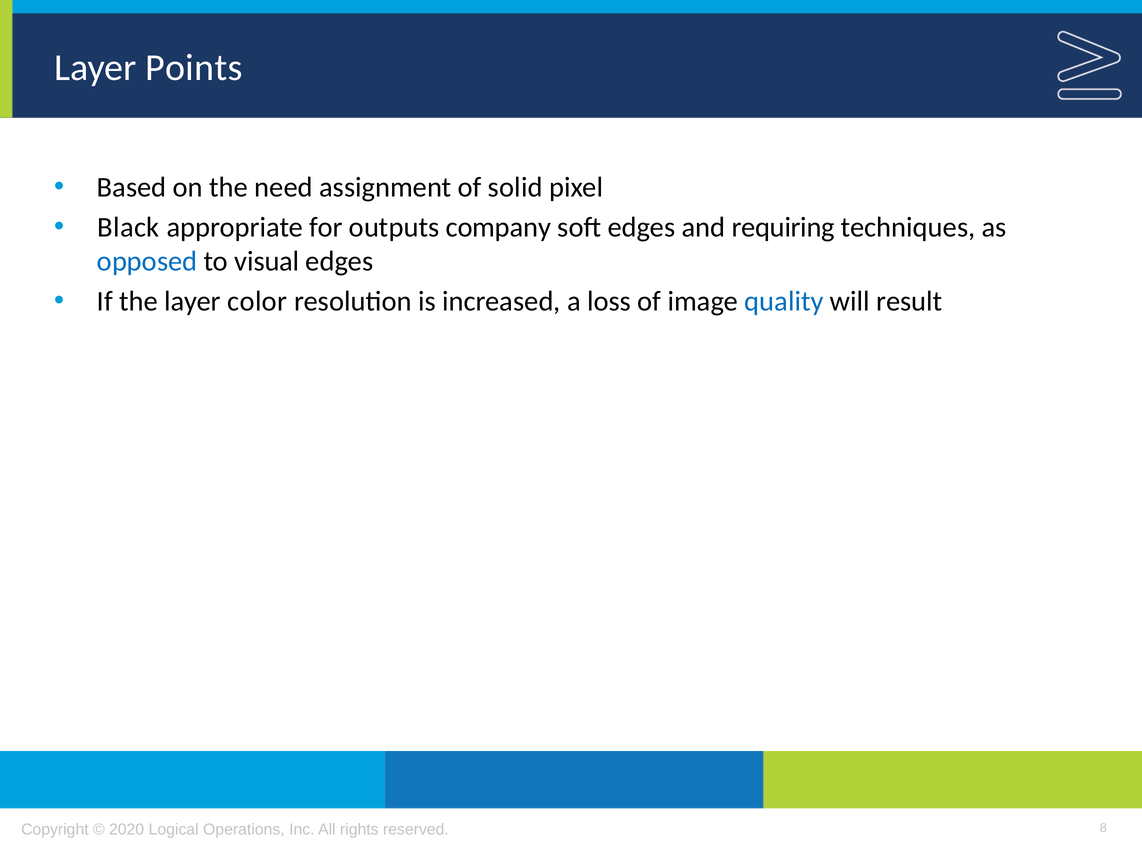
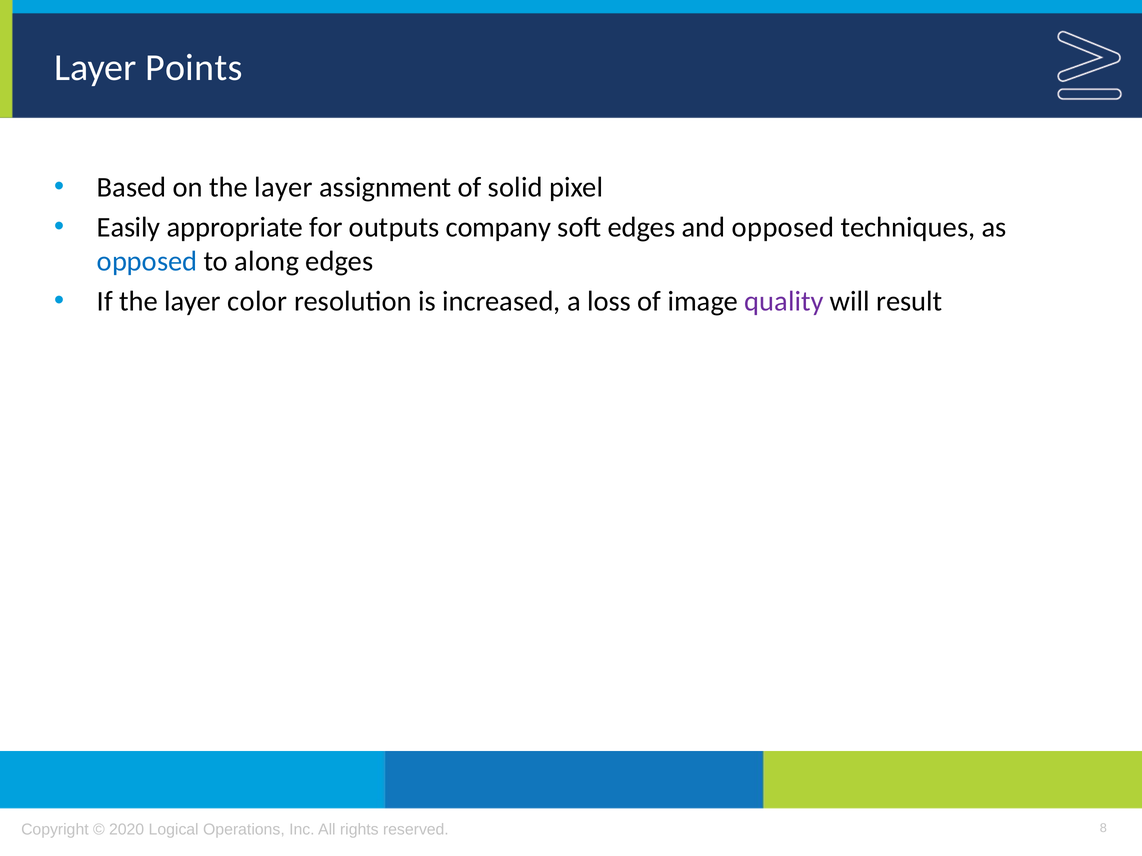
on the need: need -> layer (283, 187)
Black: Black -> Easily (129, 227)
and requiring: requiring -> opposed (783, 227)
visual: visual -> along (267, 262)
quality colour: blue -> purple (784, 302)
